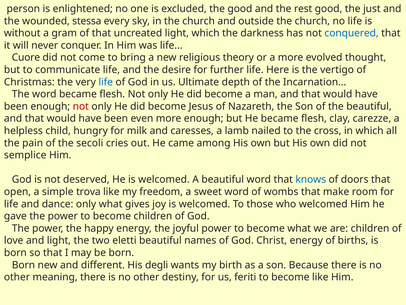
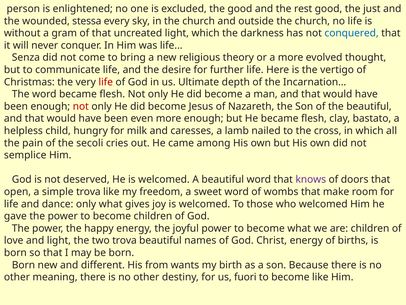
Cuore: Cuore -> Senza (26, 58)
life colour: blue -> red (106, 82)
carezze: carezze -> bastato (372, 118)
knows colour: blue -> purple (311, 179)
two eletti: eletti -> trova (124, 240)
degli: degli -> from (157, 265)
feriti: feriti -> fuori (245, 277)
